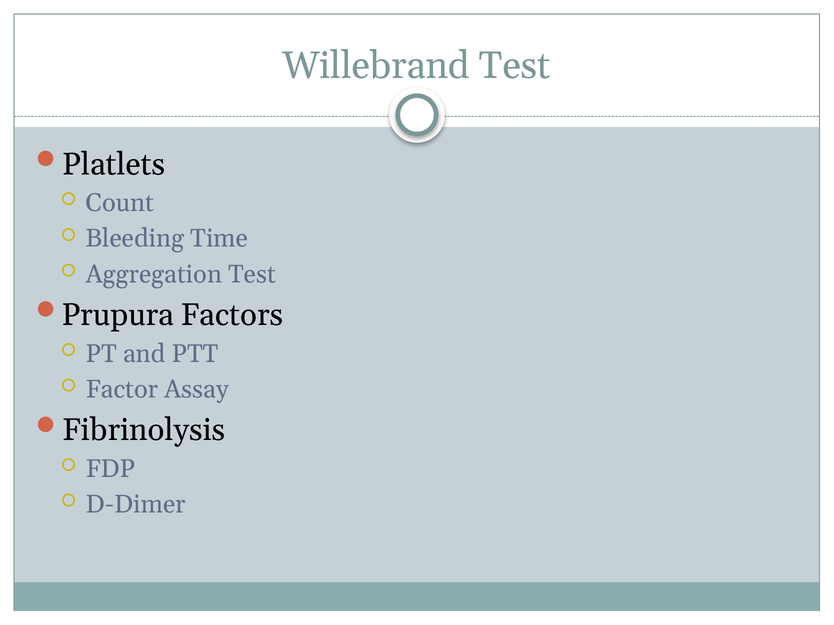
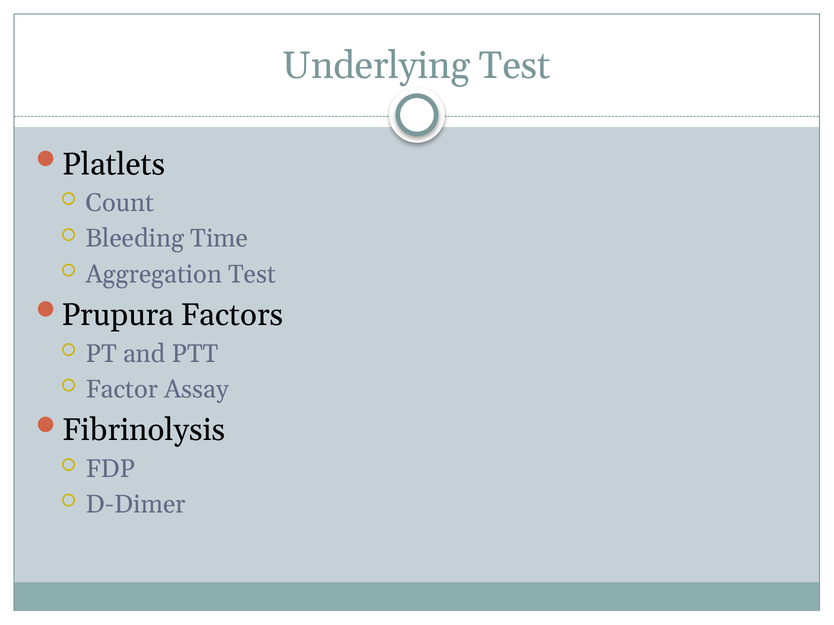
Willebrand: Willebrand -> Underlying (376, 66)
